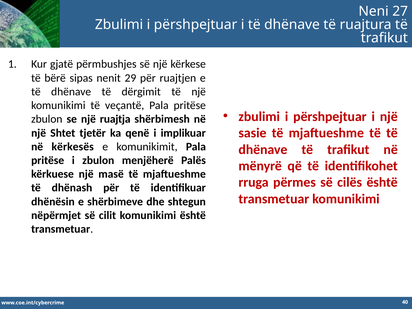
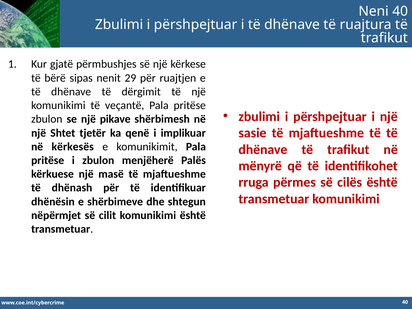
Neni 27: 27 -> 40 (400, 11)
ruajtja: ruajtja -> pikave (115, 119)
